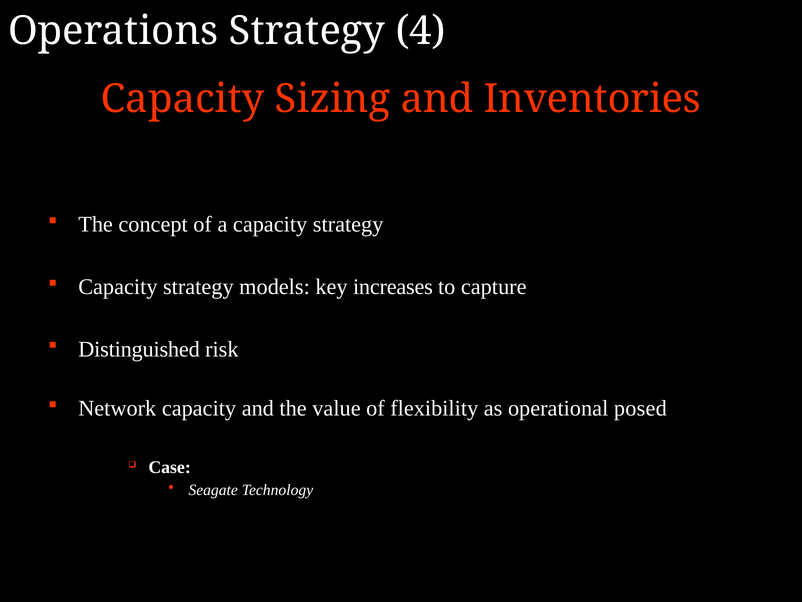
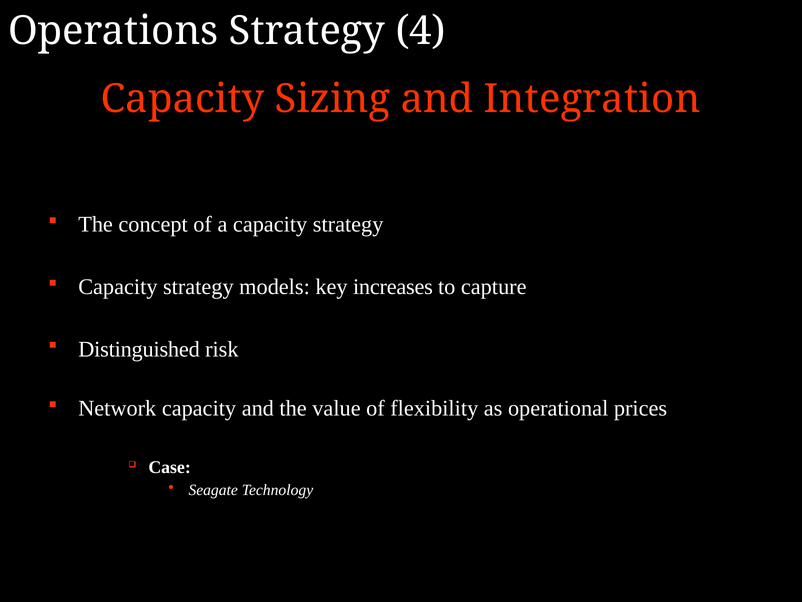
Inventories: Inventories -> Integration (592, 99)
posed: posed -> prices (640, 408)
